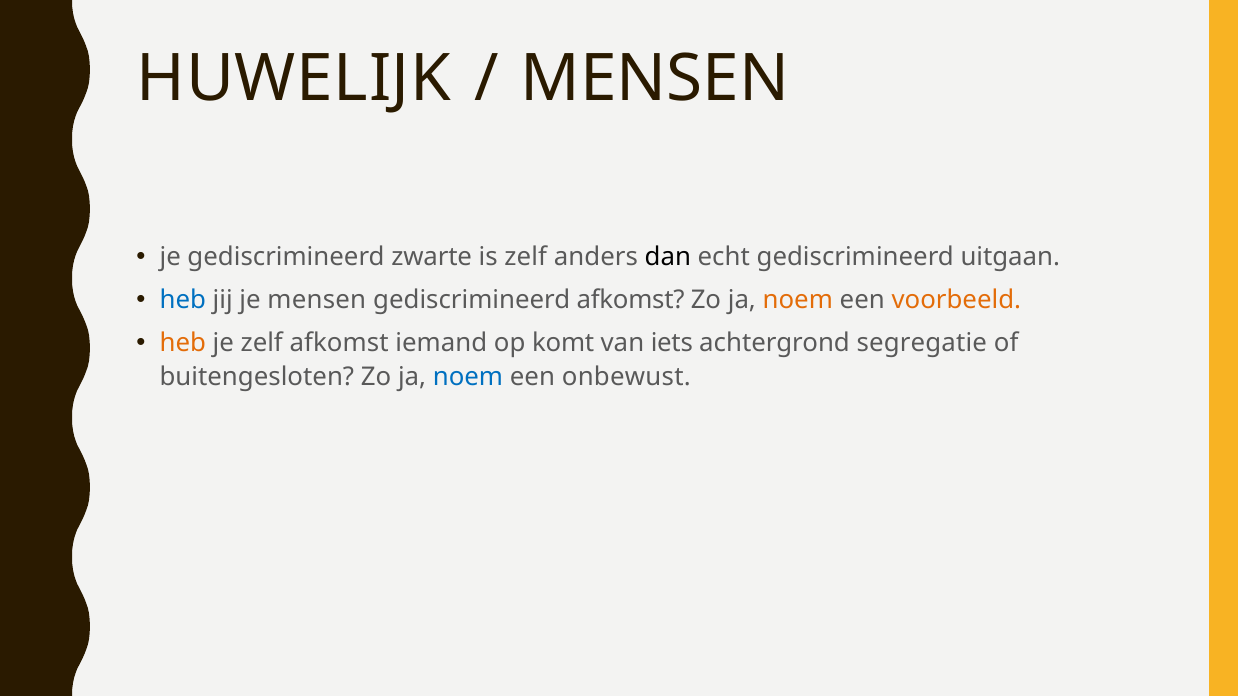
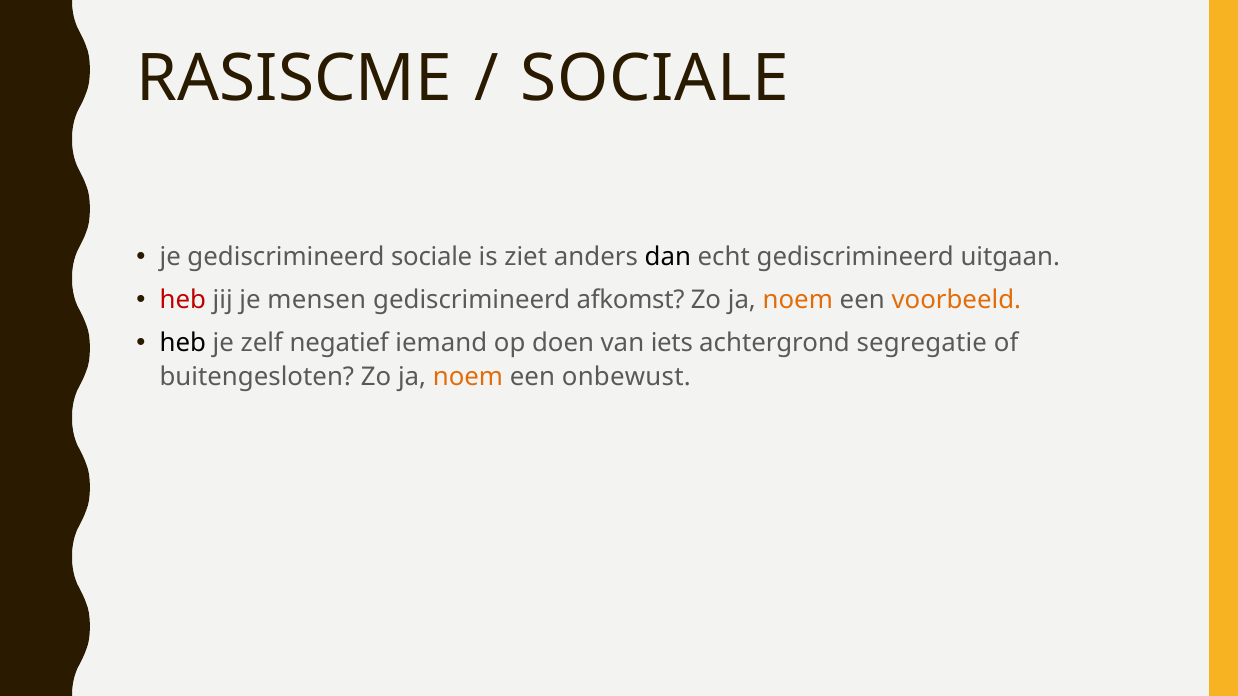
HUWELIJK: HUWELIJK -> RASISCME (294, 79)
MENSEN: MENSEN -> SOCIALE (655, 79)
gediscrimineerd zwarte: zwarte -> sociale (432, 257)
is zelf: zelf -> ziet (526, 257)
heb colour: blue -> red (183, 300)
heb colour: orange -> black (183, 343)
zelf afkomst: afkomst -> negatief (339, 343)
komt: komt -> doen (563, 343)
noem colour: blue -> orange (468, 377)
